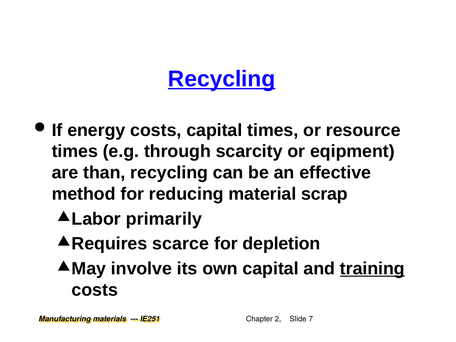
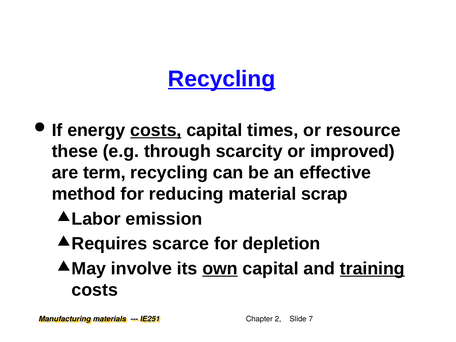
costs underline: none -> present (156, 130)
times: times -> these (75, 151)
eqipment: eqipment -> improved (352, 151)
than: than -> term (104, 173)
primarily: primarily -> emission (164, 219)
own underline: none -> present (220, 269)
